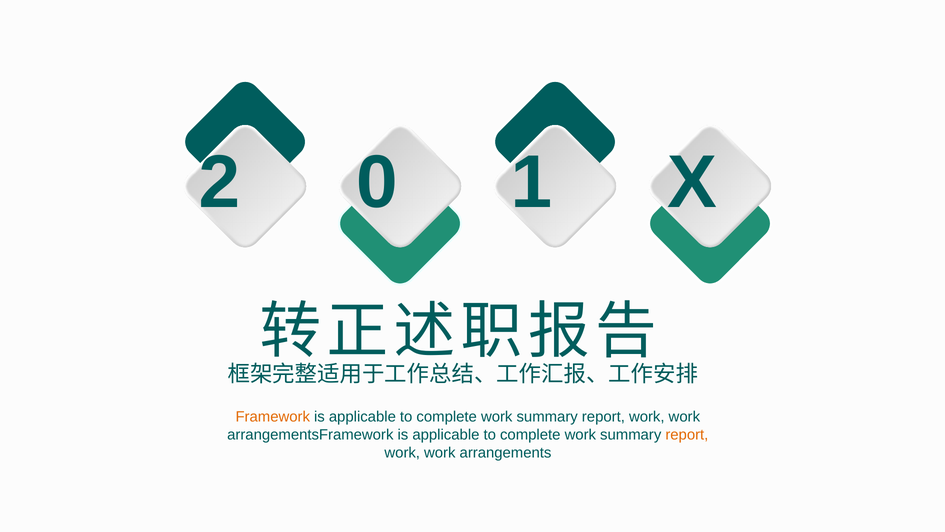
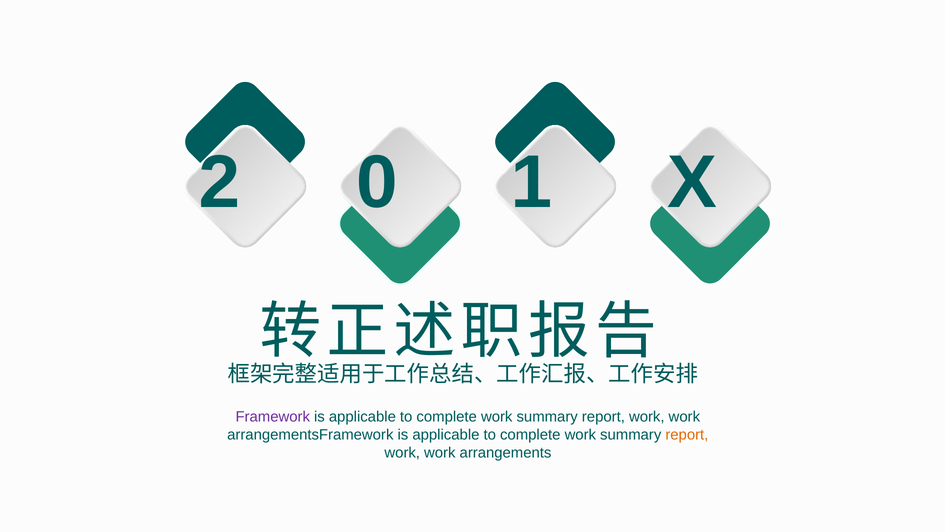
Framework colour: orange -> purple (273, 417)
